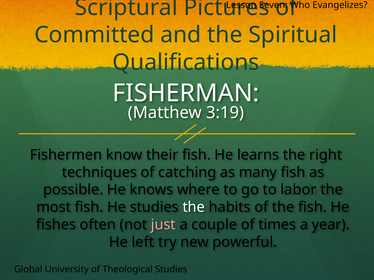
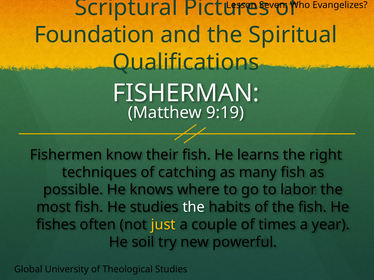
Committed: Committed -> Foundation (94, 35)
3:19: 3:19 -> 9:19 (225, 113)
just colour: pink -> yellow (163, 225)
left: left -> soil (143, 242)
